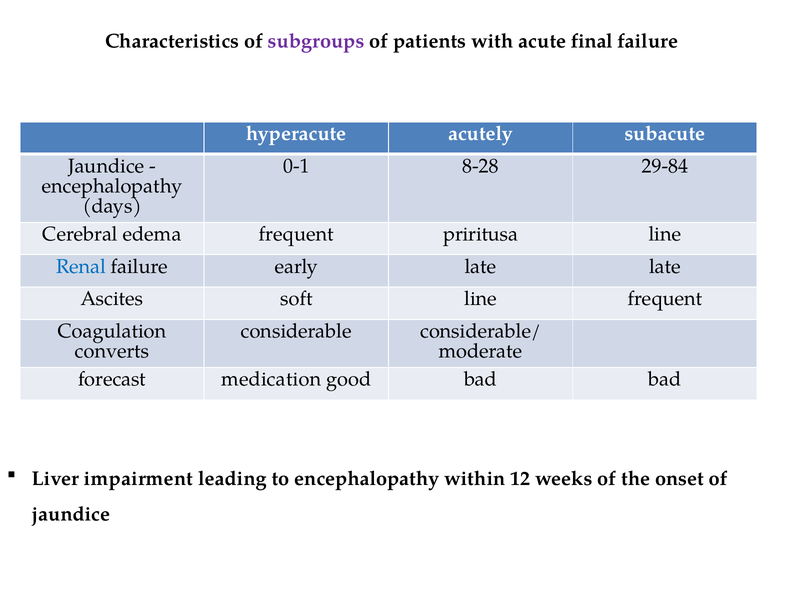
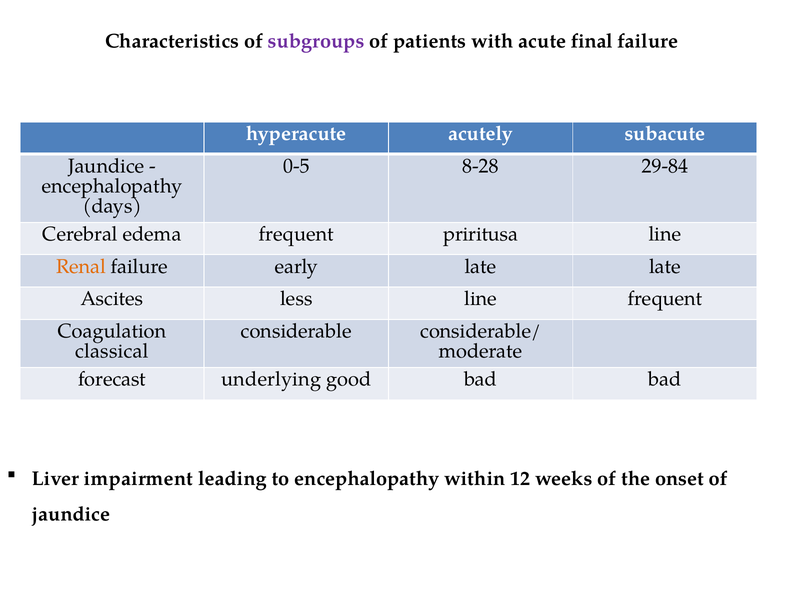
0-1: 0-1 -> 0-5 (296, 166)
Renal colour: blue -> orange (81, 266)
soft: soft -> less (296, 299)
converts: converts -> classical (112, 351)
medication: medication -> underlying (271, 379)
